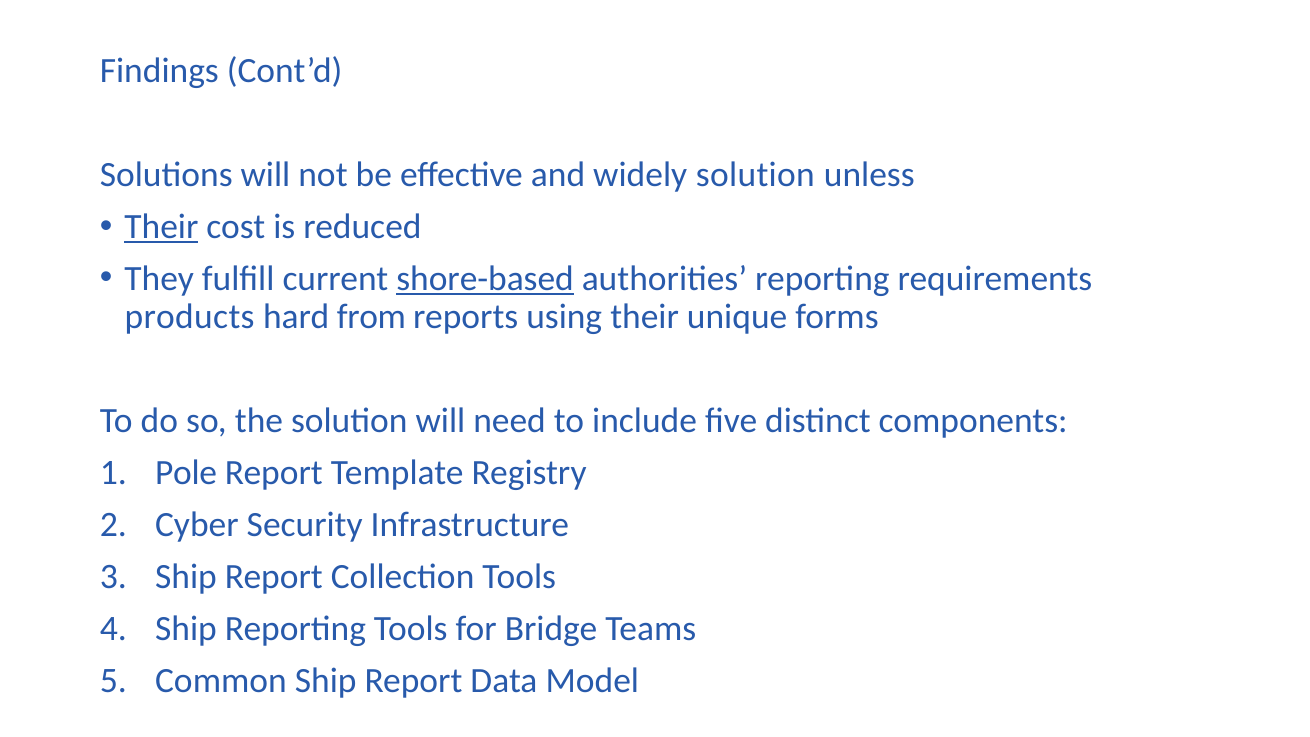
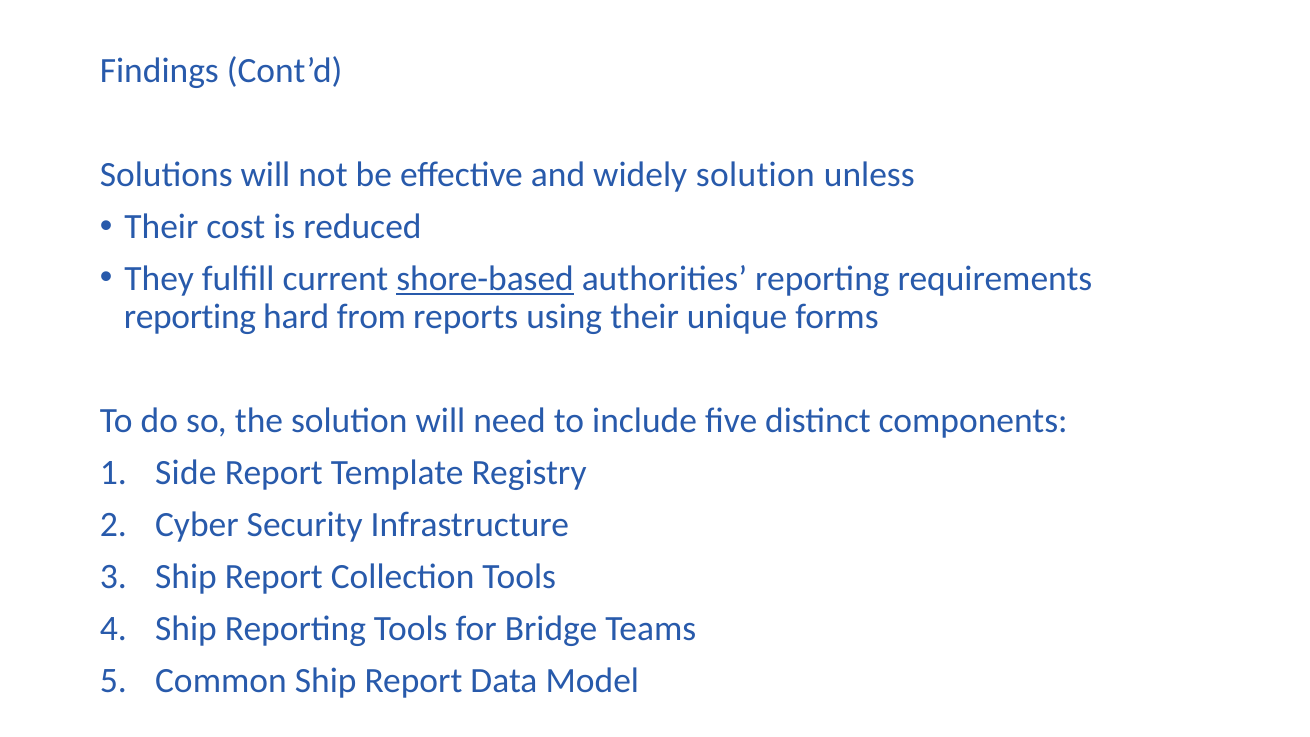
Their underline: present -> none (161, 227)
products: products -> reporting (190, 317)
Pole: Pole -> Side (186, 473)
